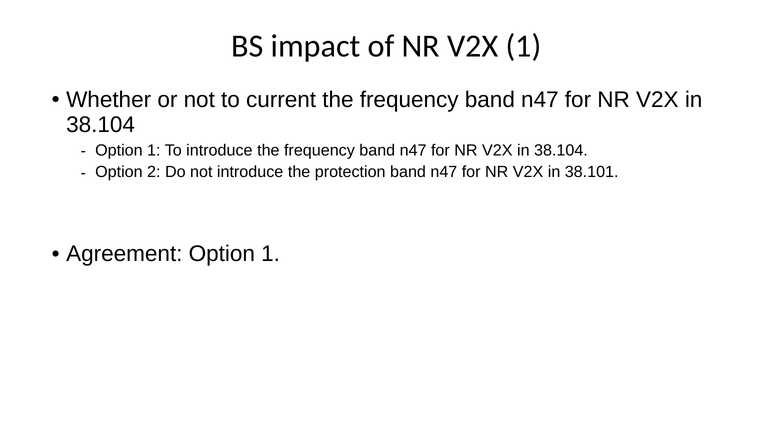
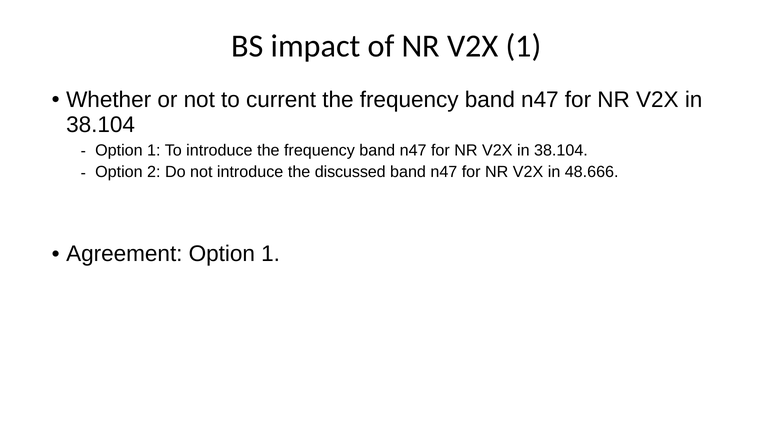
protection: protection -> discussed (350, 172)
38.101: 38.101 -> 48.666 (592, 172)
